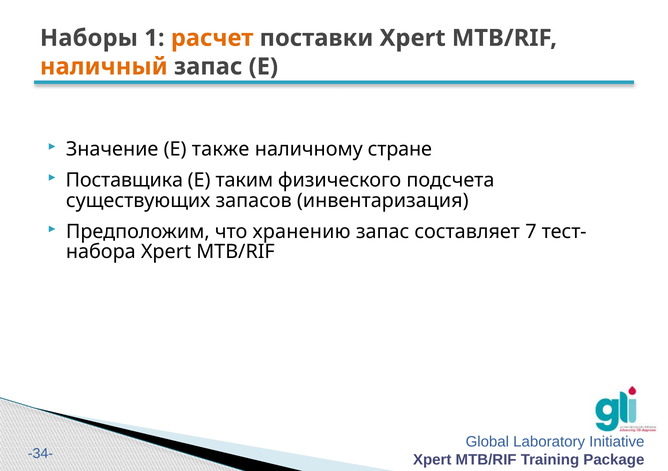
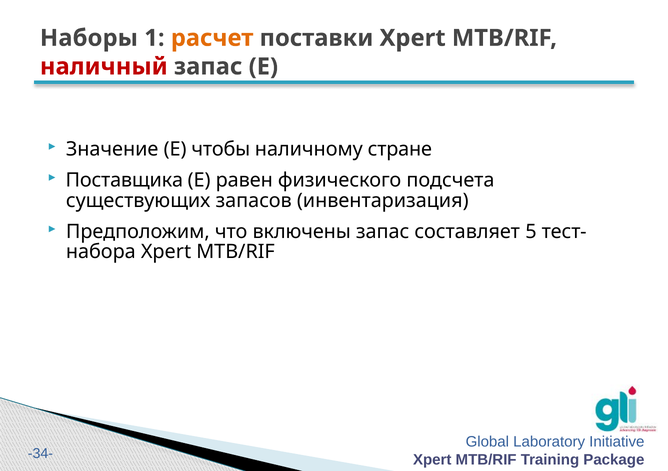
наличный colour: orange -> red (104, 67)
также: также -> чтобы (221, 149)
таким: таким -> равен (244, 181)
хранению: хранению -> включены (302, 232)
7: 7 -> 5 (531, 232)
